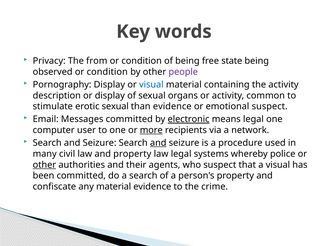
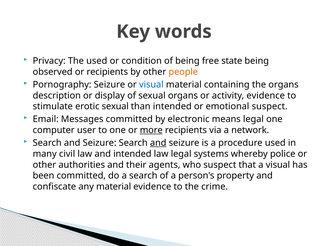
The from: from -> used (97, 61)
observed or condition: condition -> recipients (107, 72)
people colour: purple -> orange (183, 72)
Pornography Display: Display -> Seizure (109, 85)
the activity: activity -> organs (283, 85)
activity common: common -> evidence (266, 95)
than evidence: evidence -> intended (172, 106)
electronic underline: present -> none (189, 119)
and property: property -> intended (132, 154)
other underline: present -> none (44, 165)
